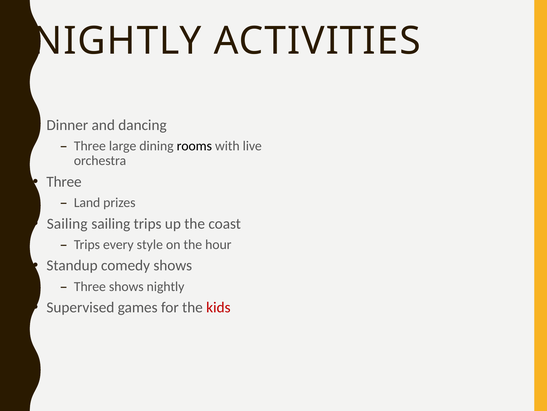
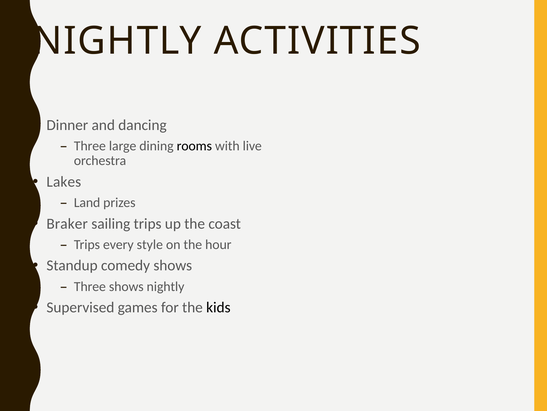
Three: Three -> Lakes (64, 181)
Sailing: Sailing -> Braker (67, 223)
kids colour: red -> black (218, 307)
